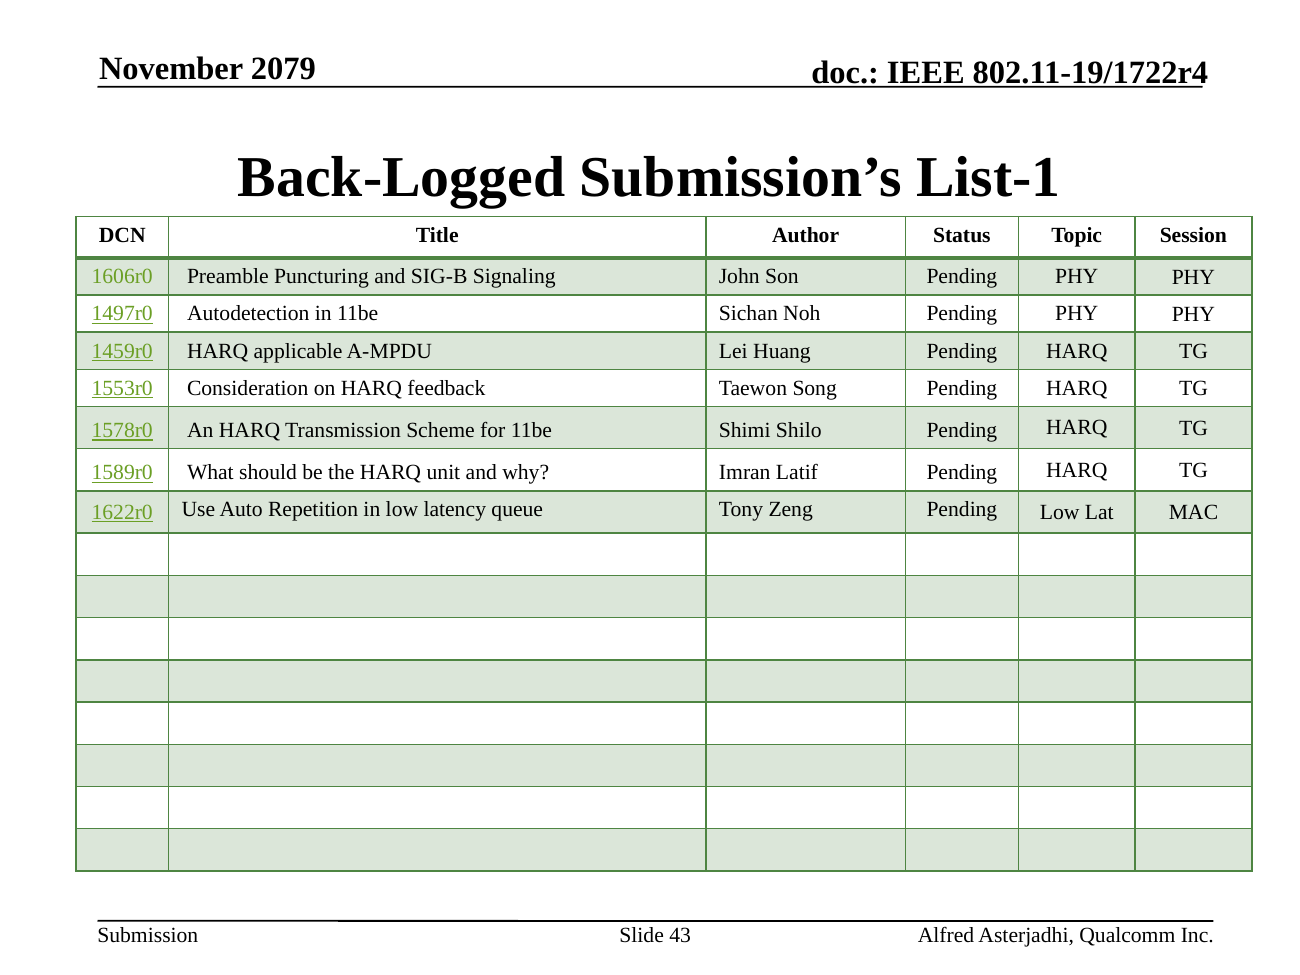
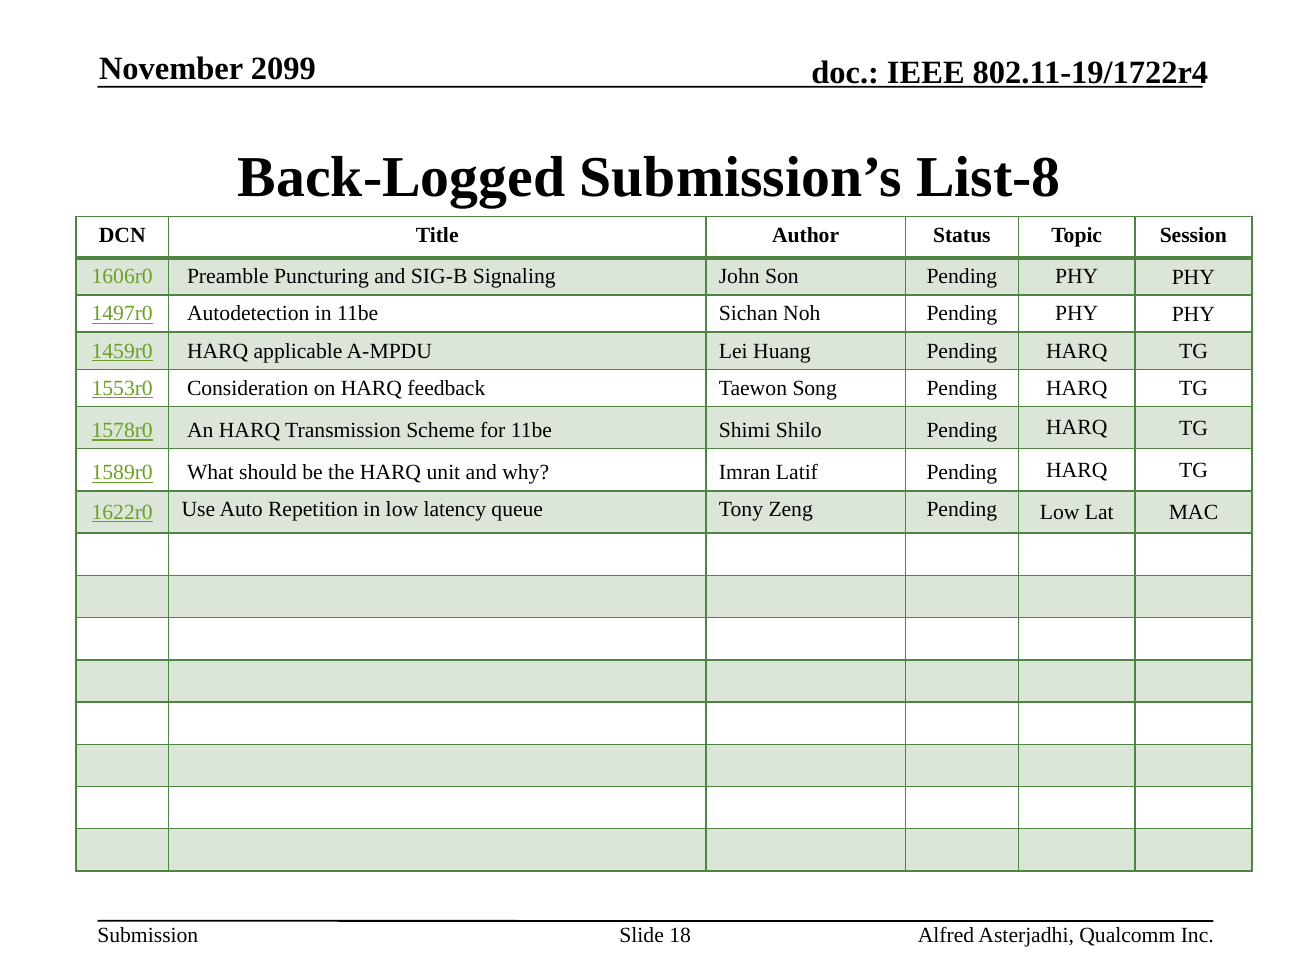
2079: 2079 -> 2099 (283, 69)
List-1: List-1 -> List-8 (989, 177)
43: 43 -> 18 (680, 935)
